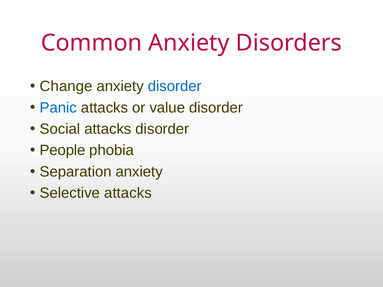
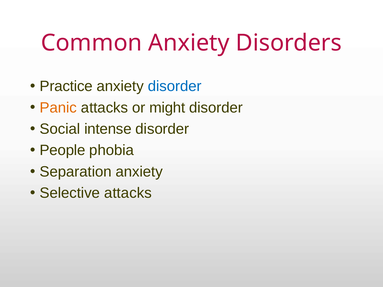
Change: Change -> Practice (66, 86)
Panic colour: blue -> orange (58, 108)
value: value -> might (167, 108)
Social attacks: attacks -> intense (108, 129)
